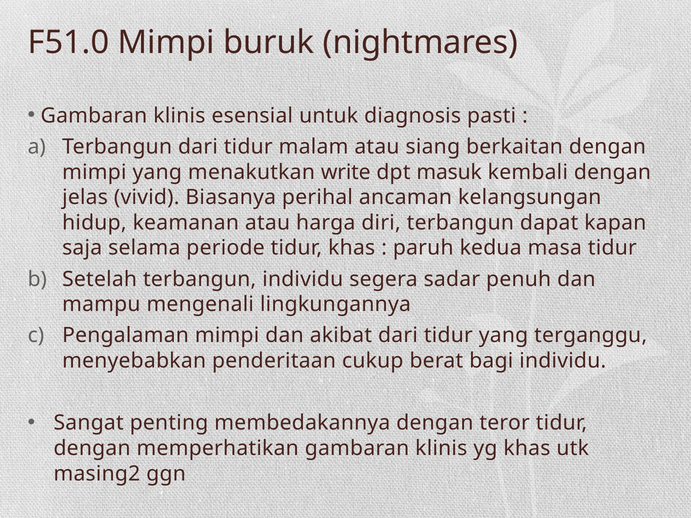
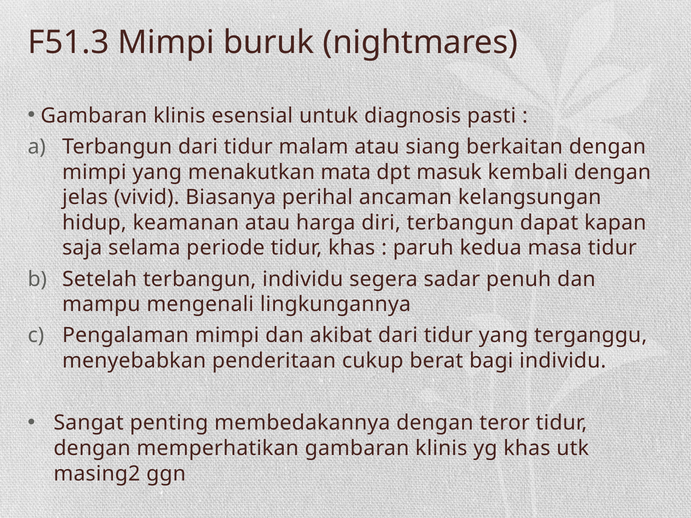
F51.0: F51.0 -> F51.3 (69, 43)
write: write -> mata (346, 172)
